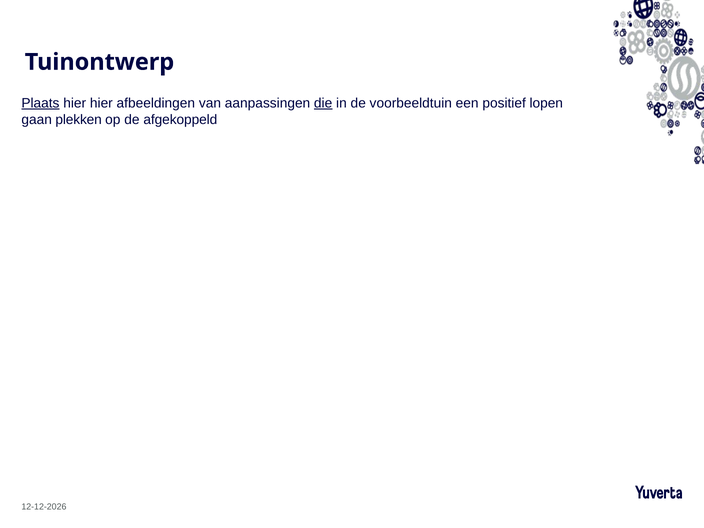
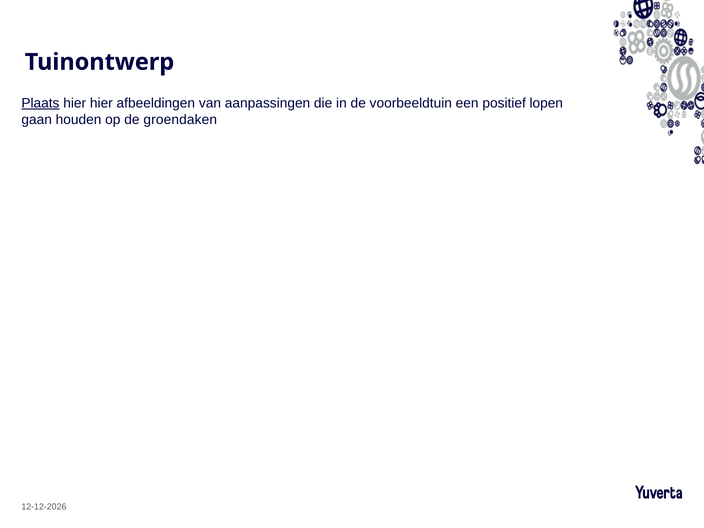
die underline: present -> none (323, 103)
plekken: plekken -> houden (79, 119)
afgekoppeld: afgekoppeld -> groendaken (180, 119)
